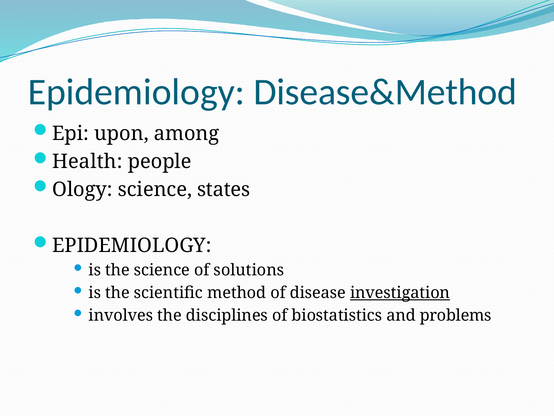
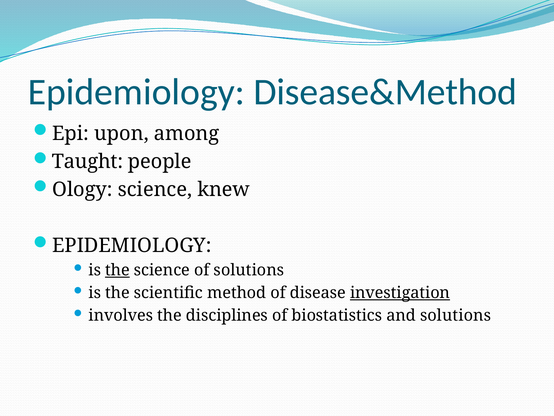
Health: Health -> Taught (87, 161)
states: states -> knew (224, 189)
the underline: none -> present (117, 270)
and problems: problems -> solutions (456, 315)
